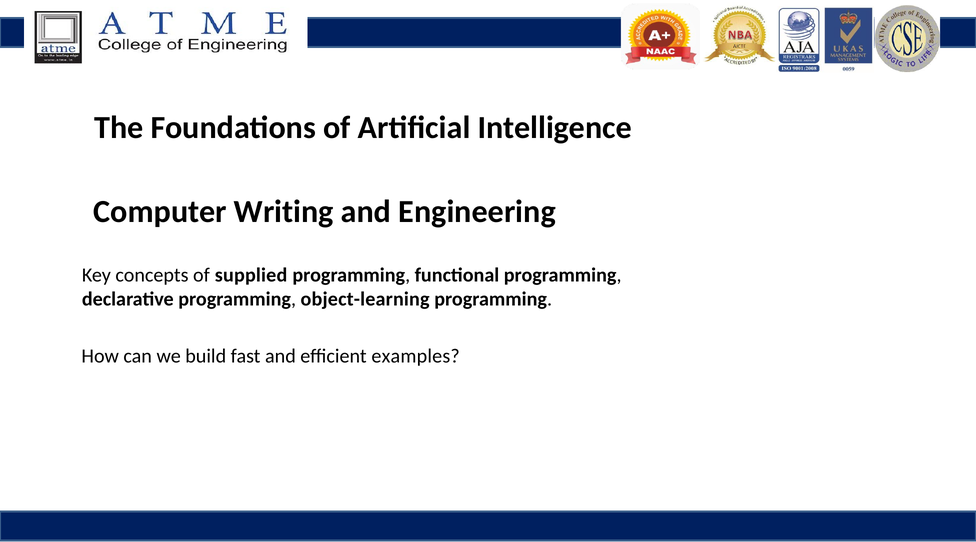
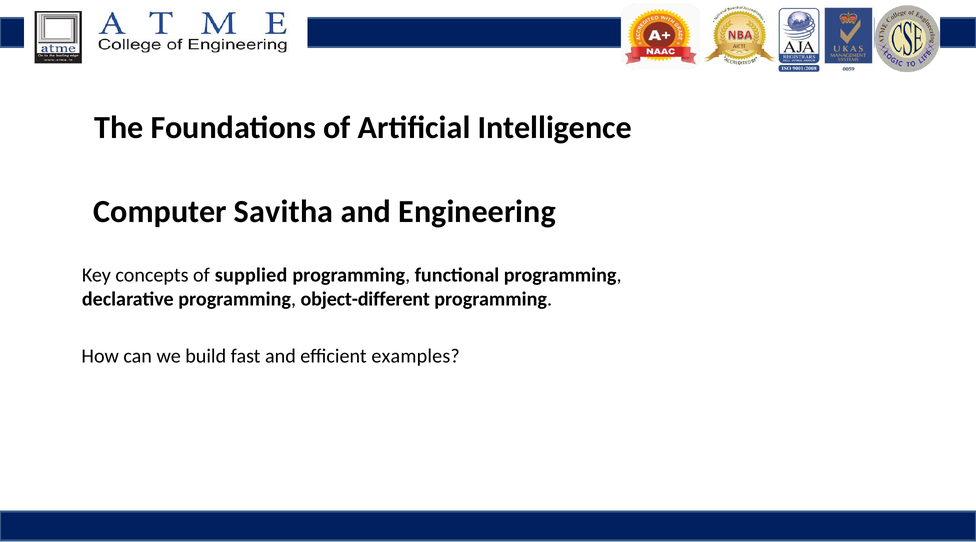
Writing: Writing -> Savitha (284, 212)
object-learning: object-learning -> object-different (365, 299)
